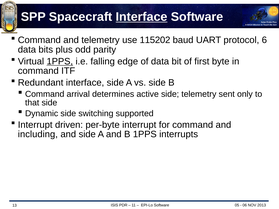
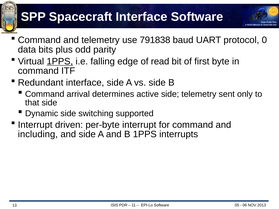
Interface underline: present -> none (142, 17)
115202: 115202 -> 791838 (155, 40)
6: 6 -> 0 (264, 40)
of data: data -> read (160, 61)
